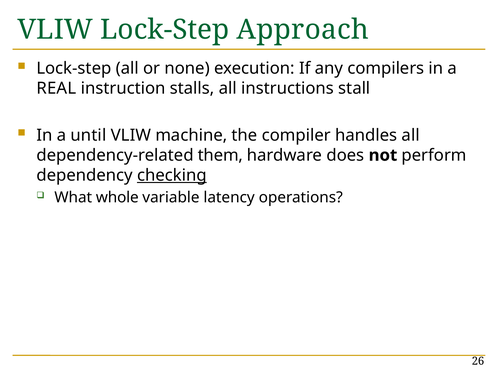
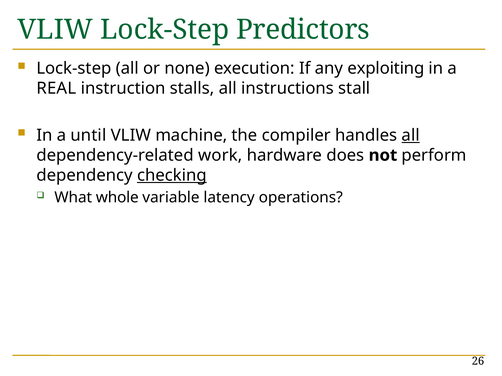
Approach: Approach -> Predictors (303, 30)
compilers: compilers -> exploiting (386, 68)
all underline: none -> present (411, 135)
them: them -> work (220, 155)
